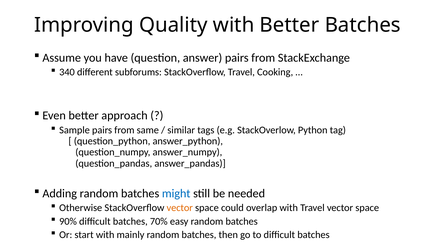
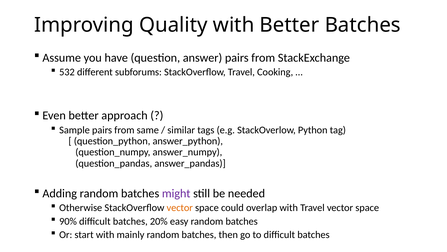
340: 340 -> 532 (67, 72)
might colour: blue -> purple (176, 193)
70%: 70% -> 20% (159, 221)
